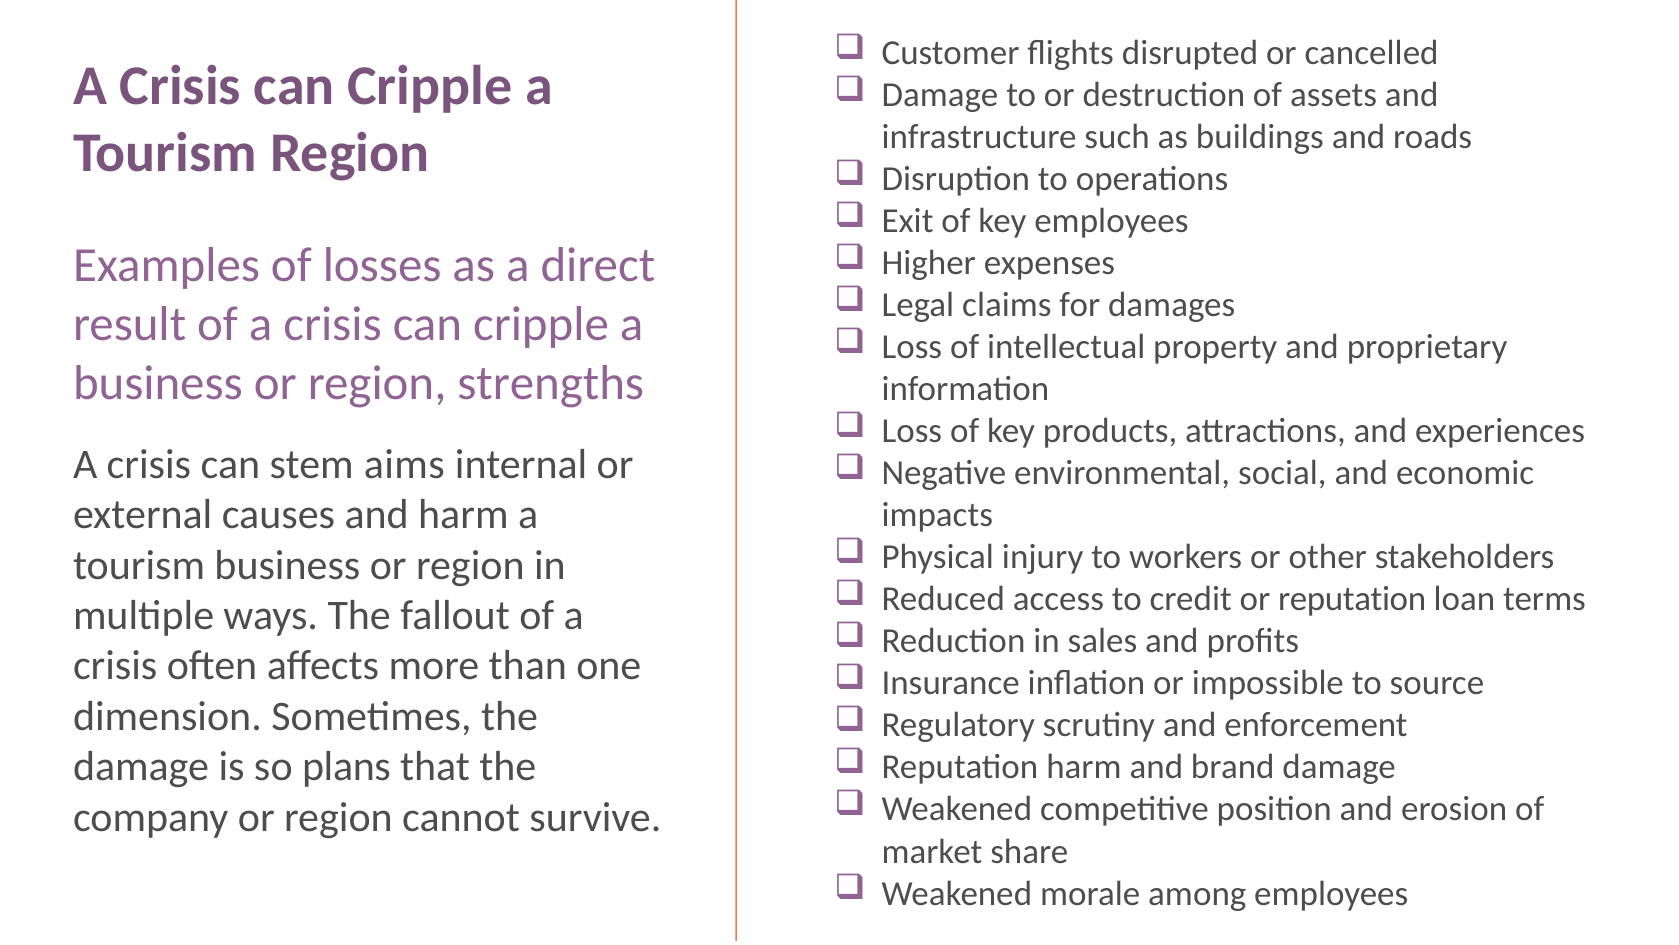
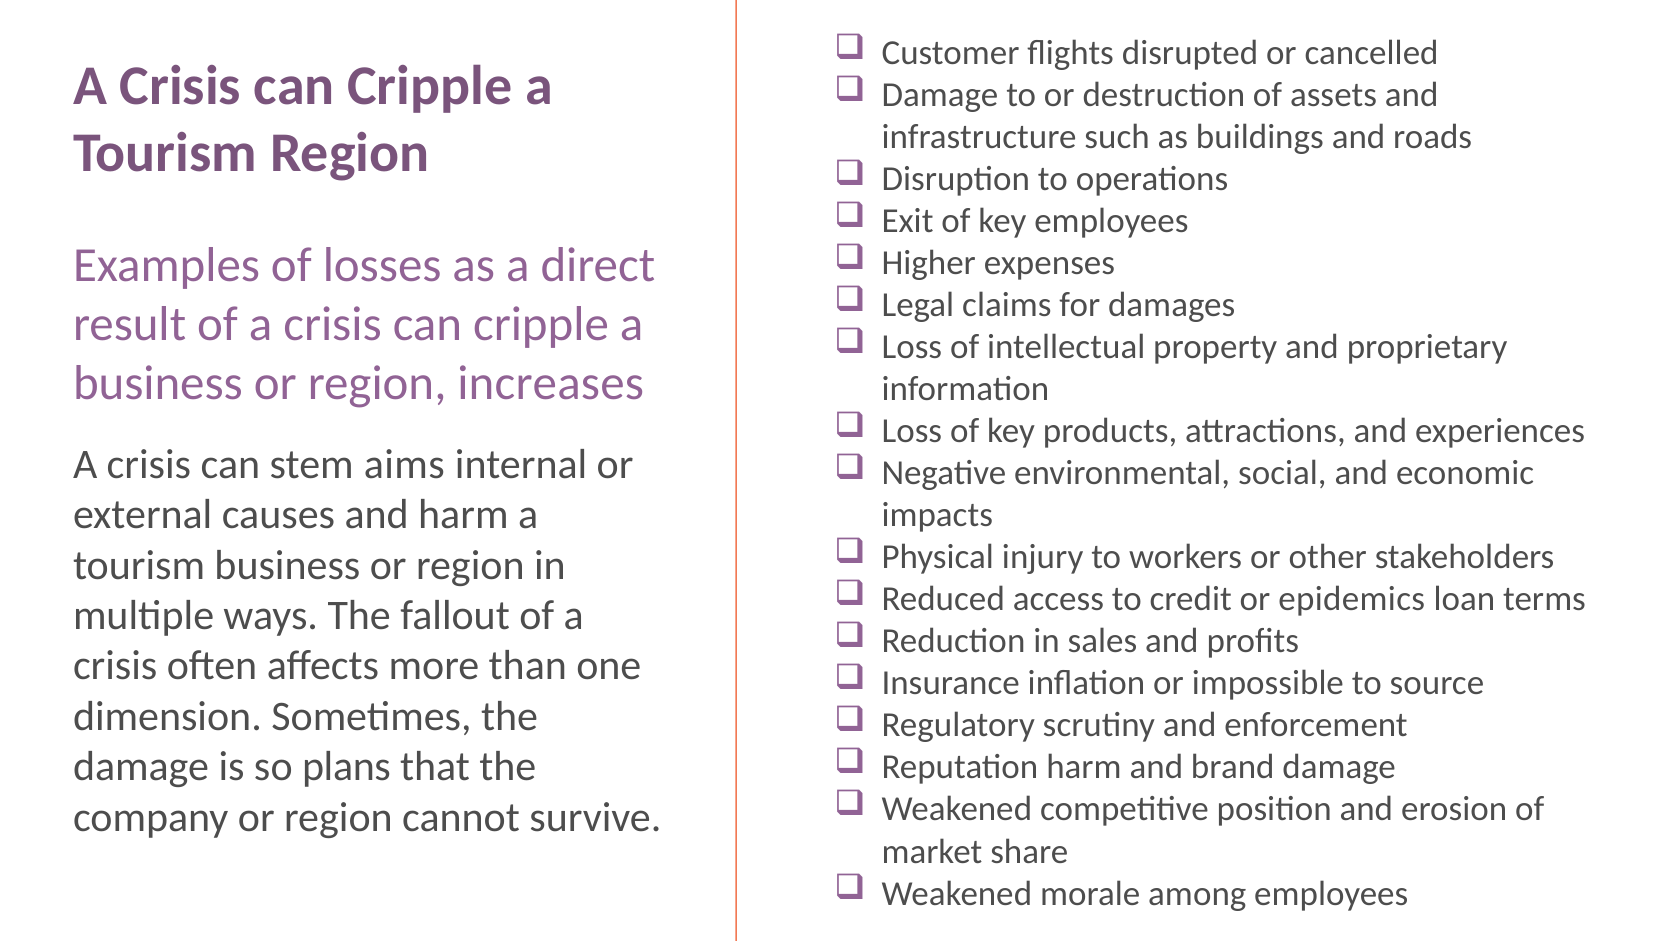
strengths: strengths -> increases (551, 383)
or reputation: reputation -> epidemics (1352, 599)
